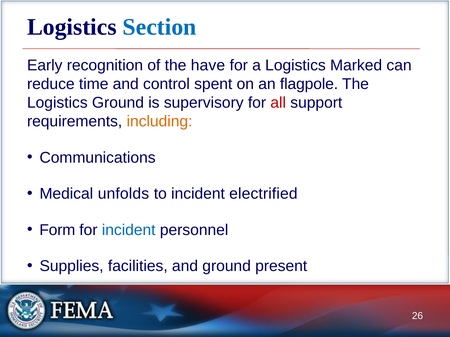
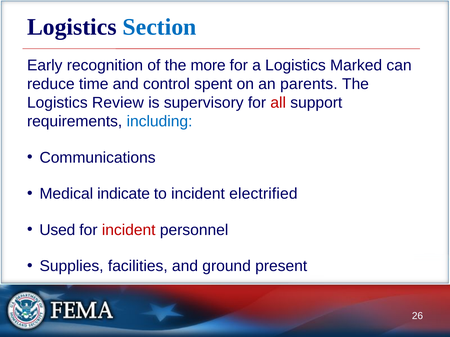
have: have -> more (208, 65)
flagpole: flagpole -> parents (309, 84)
Logistics Ground: Ground -> Review (118, 103)
including colour: orange -> blue (160, 122)
unfolds: unfolds -> indicate (124, 194)
Form: Form -> Used (57, 230)
incident colour: blue -> red (129, 230)
